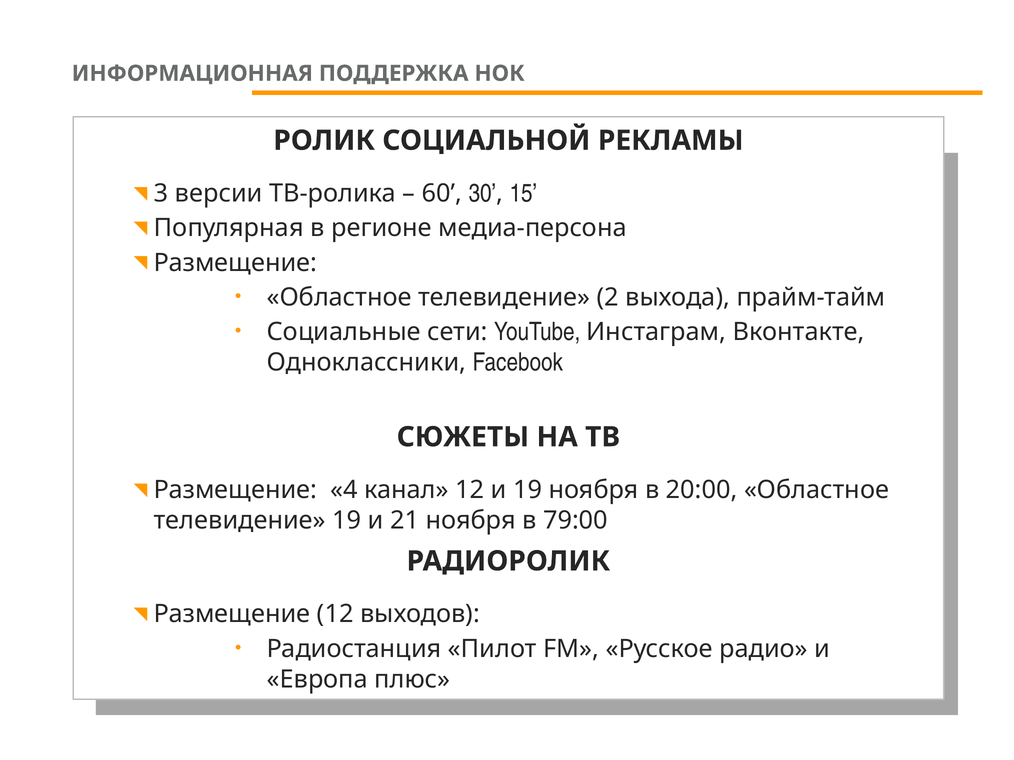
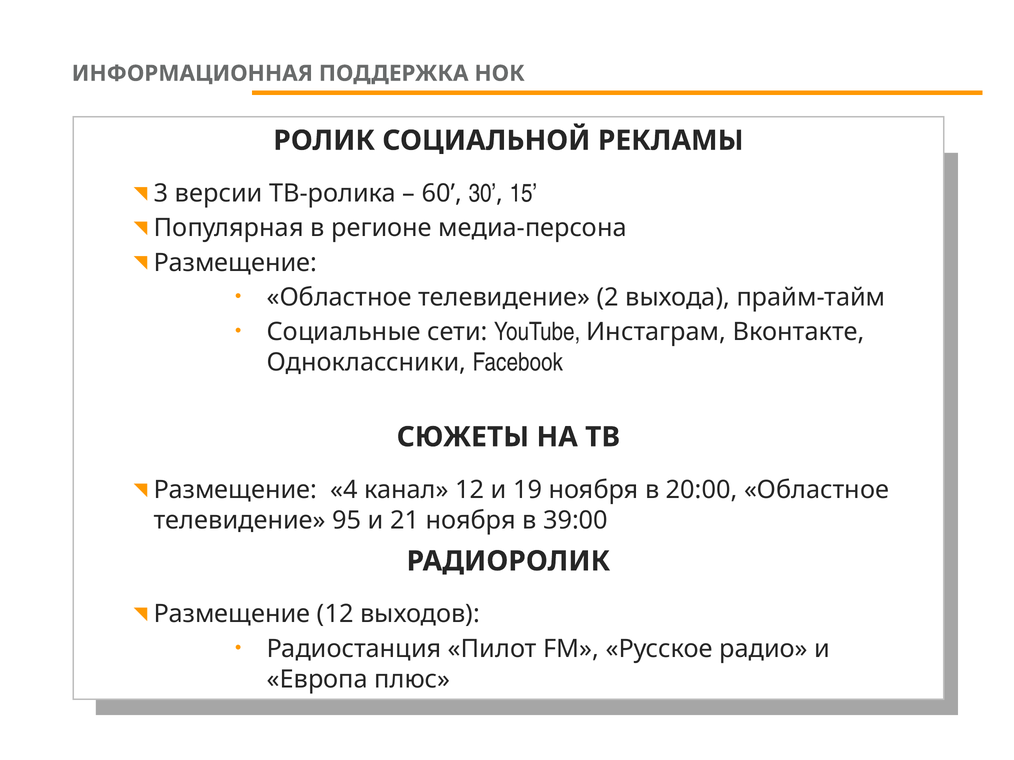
телевидение 19: 19 -> 95 (347, 521)
79:00: 79:00 -> 39:00 (575, 521)
